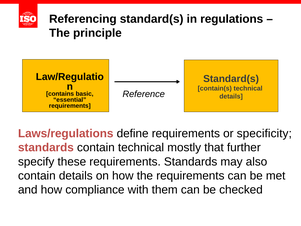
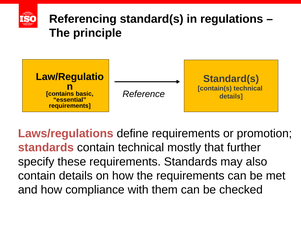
specificity: specificity -> promotion (264, 133)
